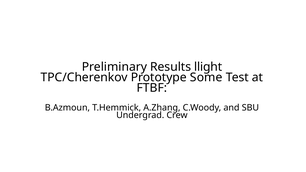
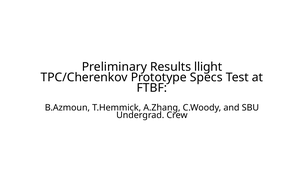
Some: Some -> Specs (206, 77)
